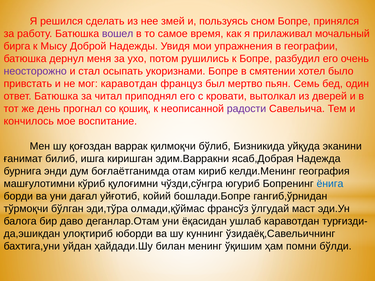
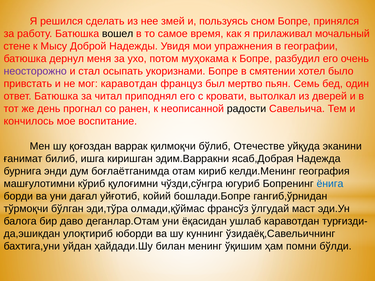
вошел colour: purple -> black (118, 34)
бирга: бирга -> стене (17, 46)
рушились: рушились -> муҳокама (205, 59)
қошиқ: қошиқ -> ранен (135, 109)
радости colour: purple -> black (247, 109)
Бизникида: Бизникида -> Отечестве (259, 146)
